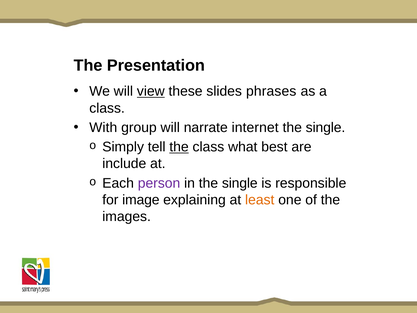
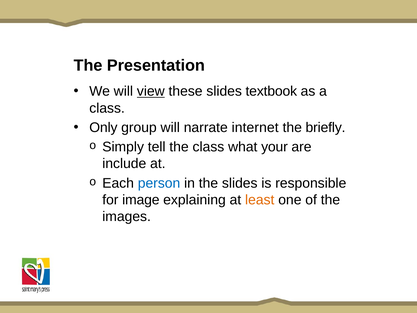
phrases: phrases -> textbook (271, 91)
With: With -> Only (103, 127)
single: single -> briefly (326, 127)
the underline: present -> none (179, 147)
best: best -> your (274, 147)
person colour: purple -> blue (159, 183)
in the single: single -> slides (240, 183)
